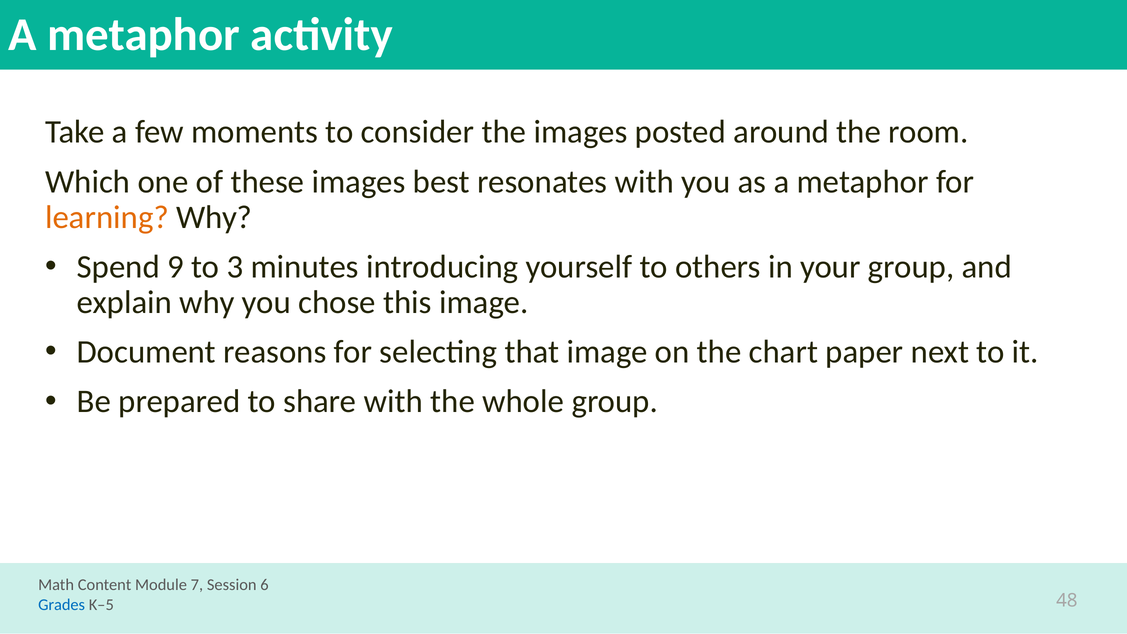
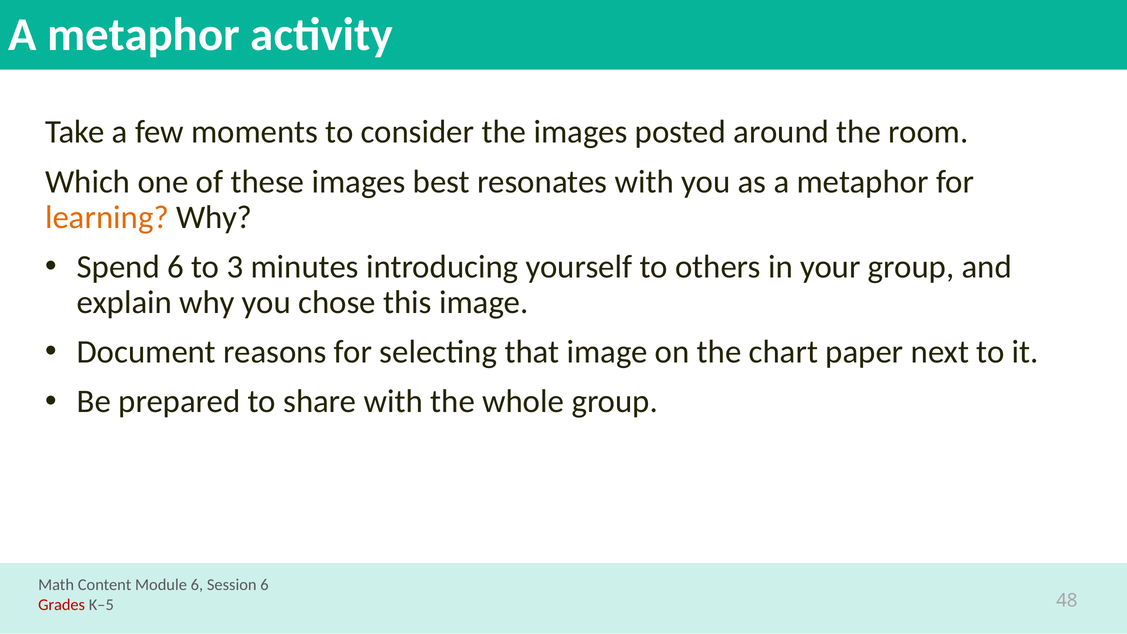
Spend 9: 9 -> 6 (176, 267)
Module 7: 7 -> 6 (197, 585)
Grades colour: blue -> red (62, 605)
